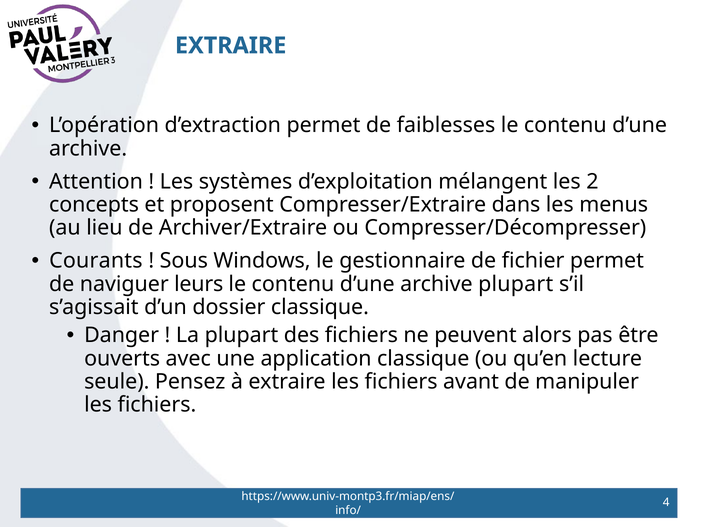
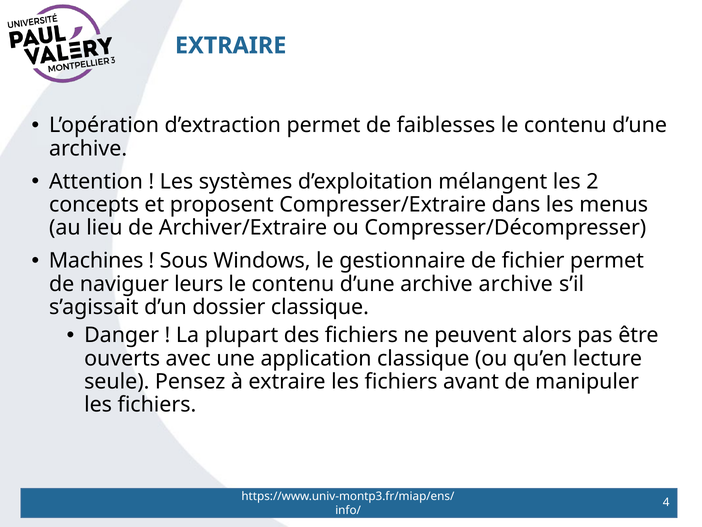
Courants: Courants -> Machines (96, 261)
archive plupart: plupart -> archive (516, 284)
